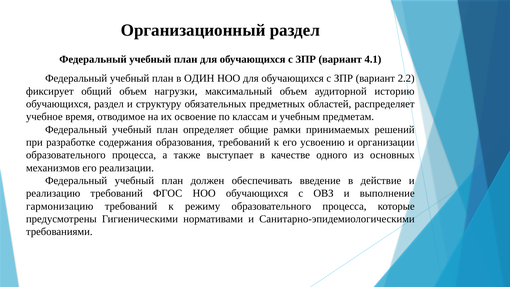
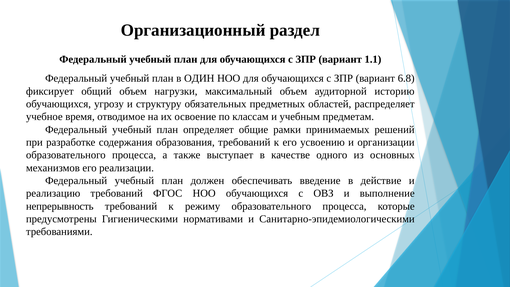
4.1: 4.1 -> 1.1 (373, 59)
2.2: 2.2 -> 6.8 (406, 78)
обучающихся раздел: раздел -> угрозу (109, 104)
гармонизацию: гармонизацию -> непрерывность (60, 206)
